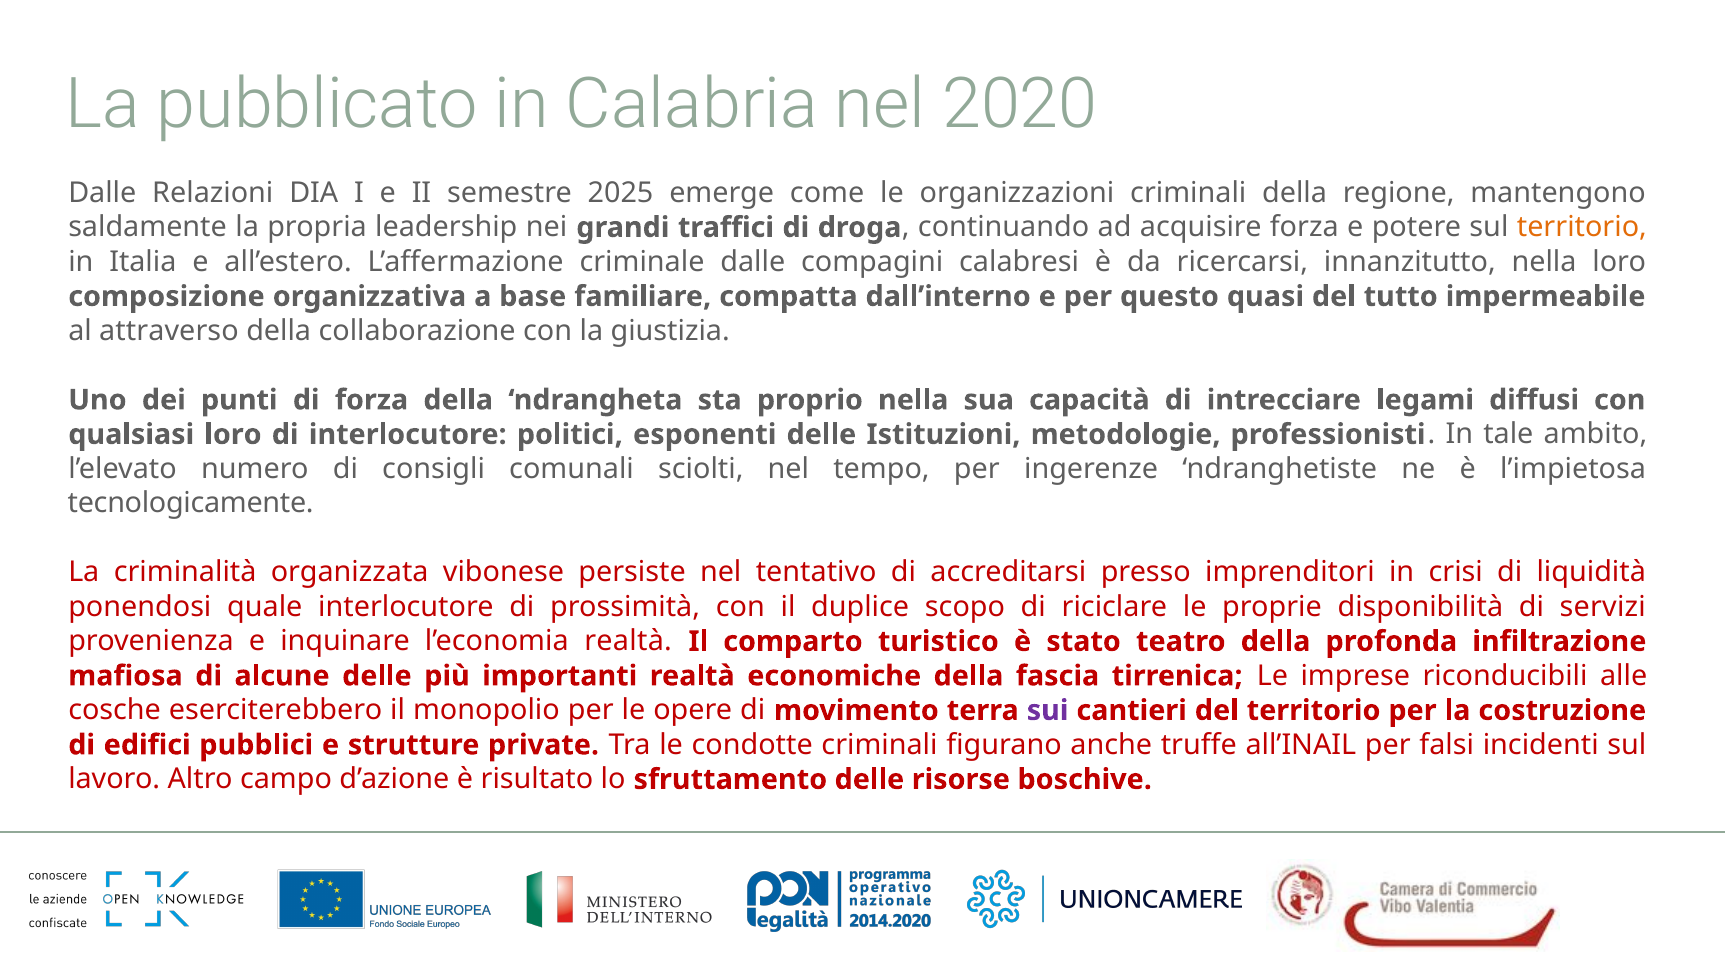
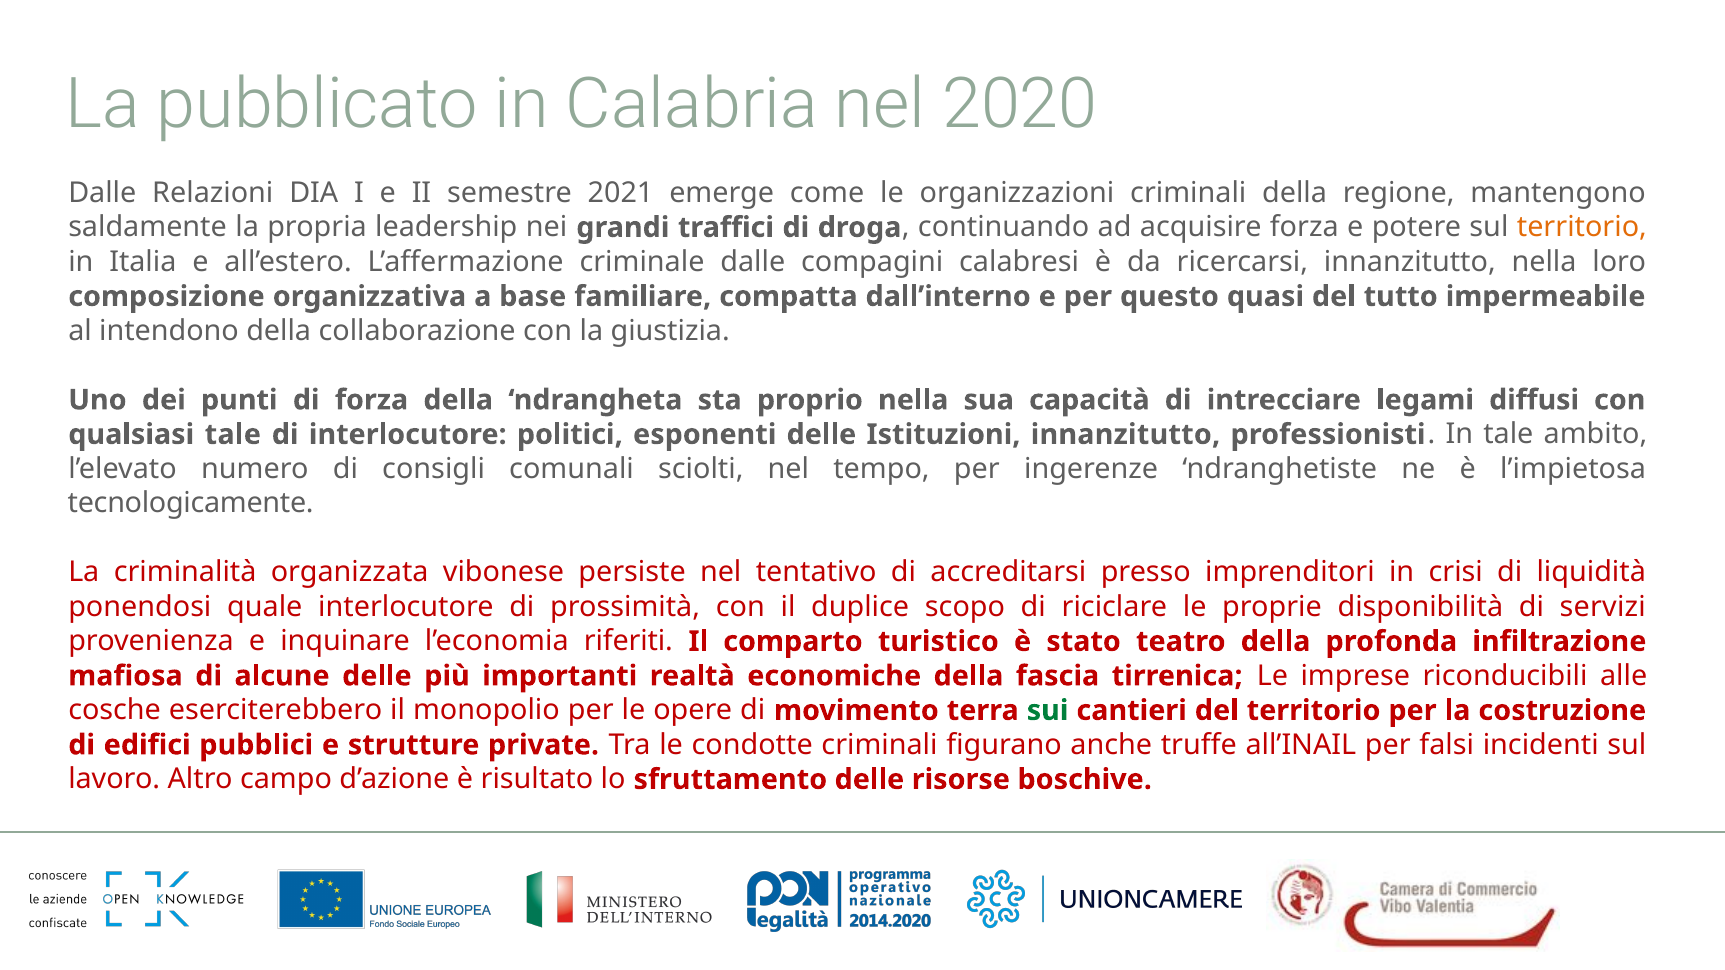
2025: 2025 -> 2021 (621, 193)
attraverso: attraverso -> intendono (169, 331)
qualsiasi loro: loro -> tale (233, 435)
Istituzioni metodologie: metodologie -> innanzitutto (1125, 435)
l’economia realtà: realtà -> riferiti (628, 642)
sui colour: purple -> green (1048, 711)
